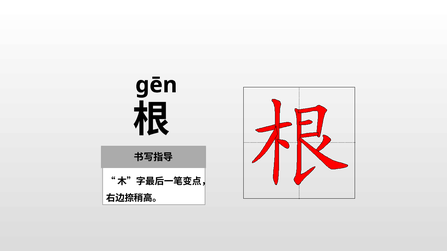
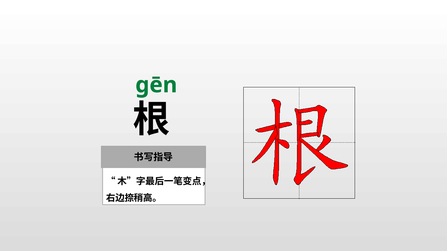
ɡēn colour: black -> green (156, 85)
